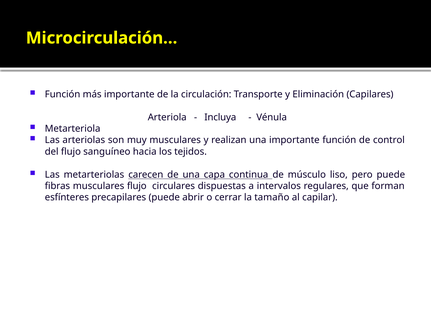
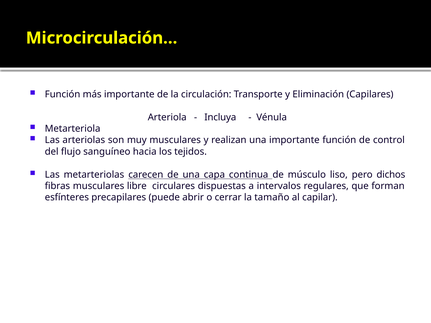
pero puede: puede -> dichos (391, 175)
musculares flujo: flujo -> libre (137, 186)
